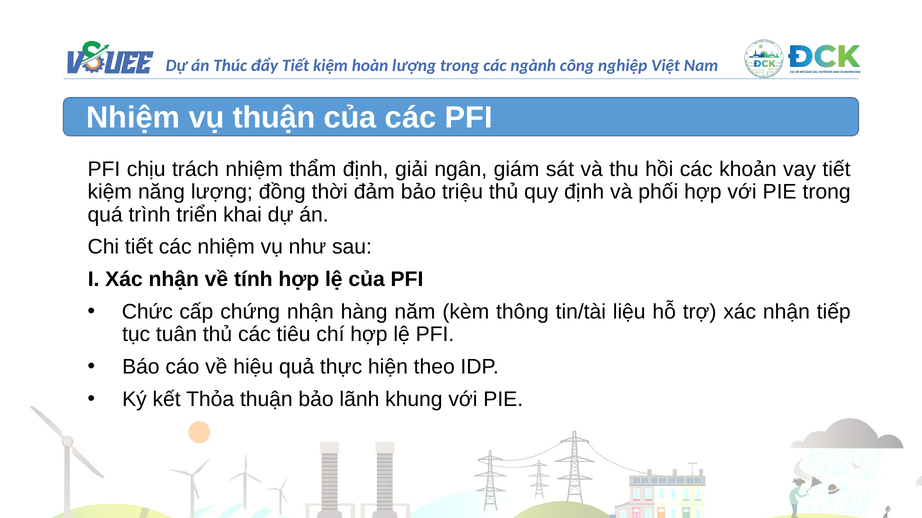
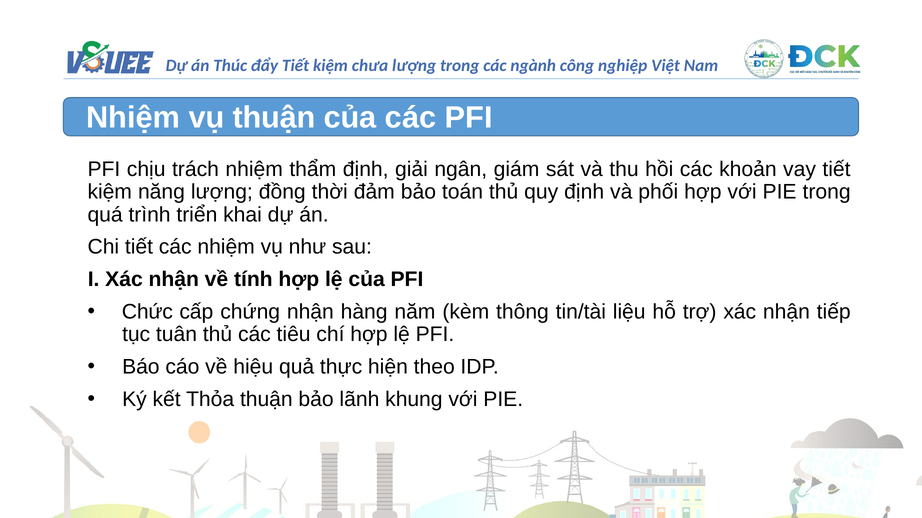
hoàn: hoàn -> chưa (370, 65)
triệu: triệu -> toán (463, 192)
